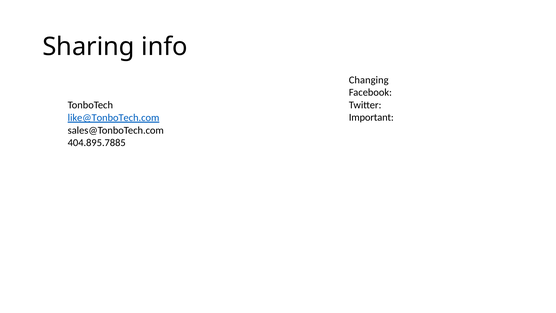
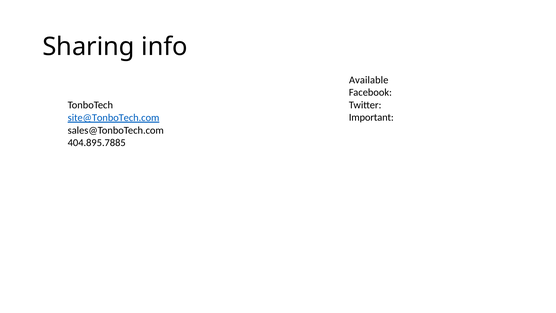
Changing: Changing -> Available (369, 80)
like@TonboTech.com: like@TonboTech.com -> site@TonboTech.com (114, 118)
